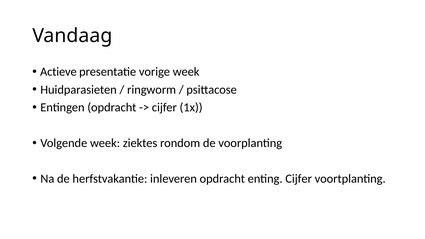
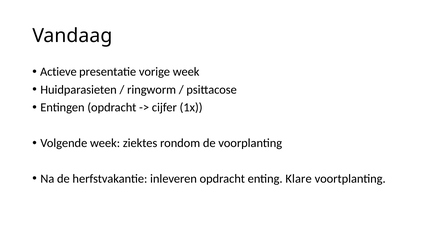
enting Cijfer: Cijfer -> Klare (299, 179)
